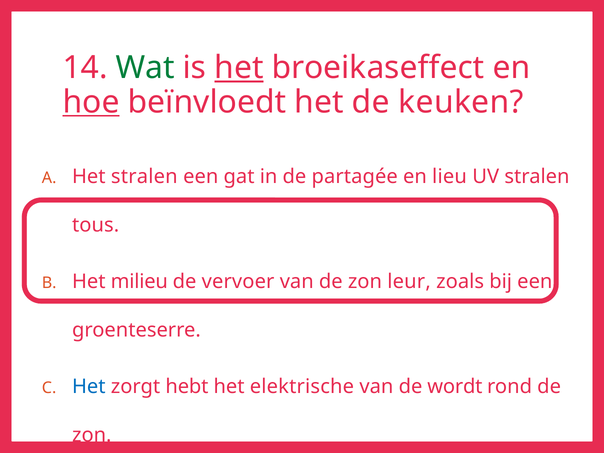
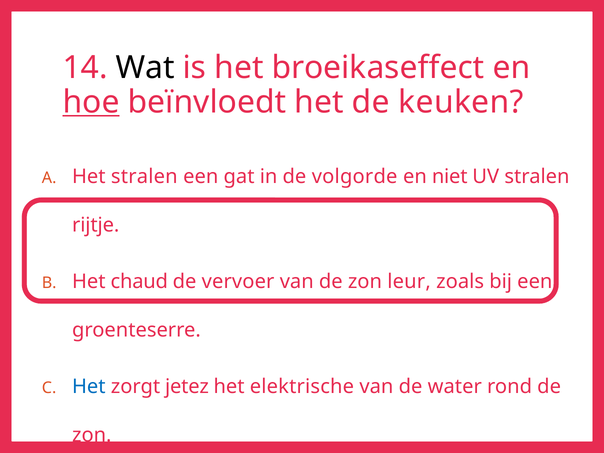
Wat colour: green -> black (145, 68)
het underline: present -> none (239, 68)
partagée: partagée -> volgorde (355, 177)
lieu: lieu -> niet (450, 177)
tous: tous -> rijtje (96, 225)
milieu: milieu -> chaud (139, 282)
hebt: hebt -> jetez (187, 387)
wordt: wordt -> water (455, 387)
